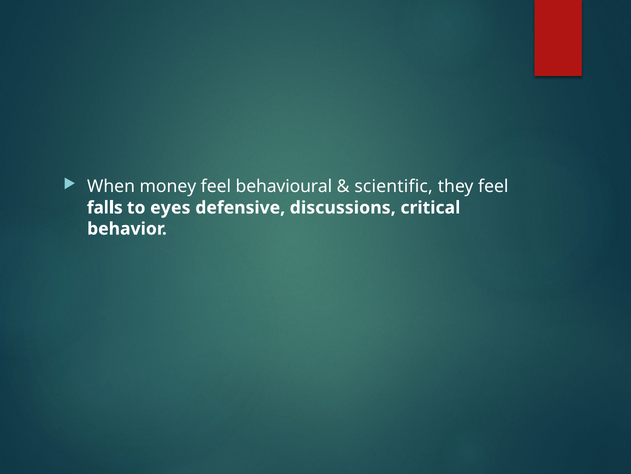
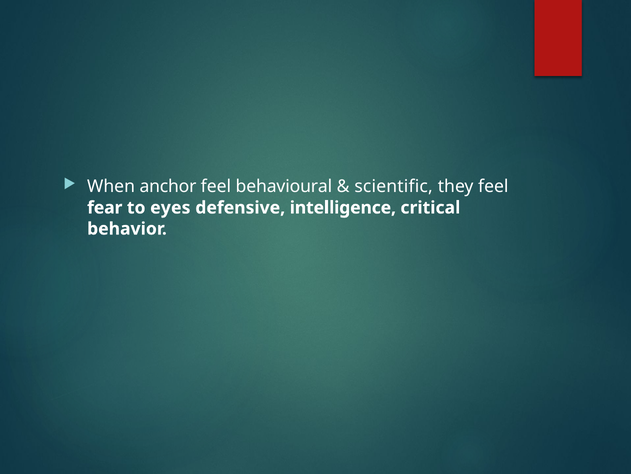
money: money -> anchor (168, 186)
falls: falls -> fear (105, 207)
discussions: discussions -> intelligence (343, 207)
